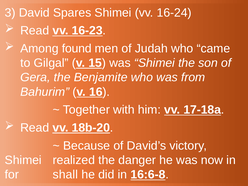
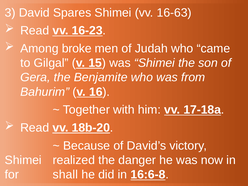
16-24: 16-24 -> 16-63 (174, 13)
found: found -> broke (77, 48)
